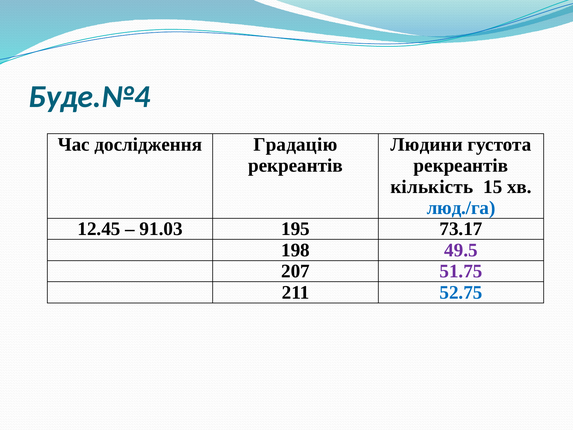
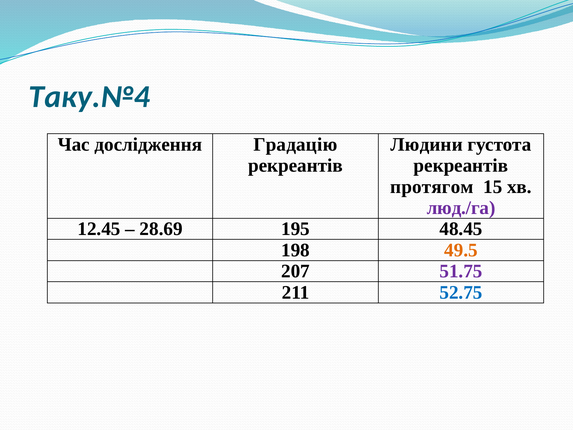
Буде.№4: Буде.№4 -> Таку.№4 (89, 97)
кількість: кількість -> протягом (432, 187)
люд./га colour: blue -> purple (461, 208)
91.03: 91.03 -> 28.69 (161, 229)
73.17: 73.17 -> 48.45 (461, 229)
49.5 colour: purple -> orange (461, 250)
